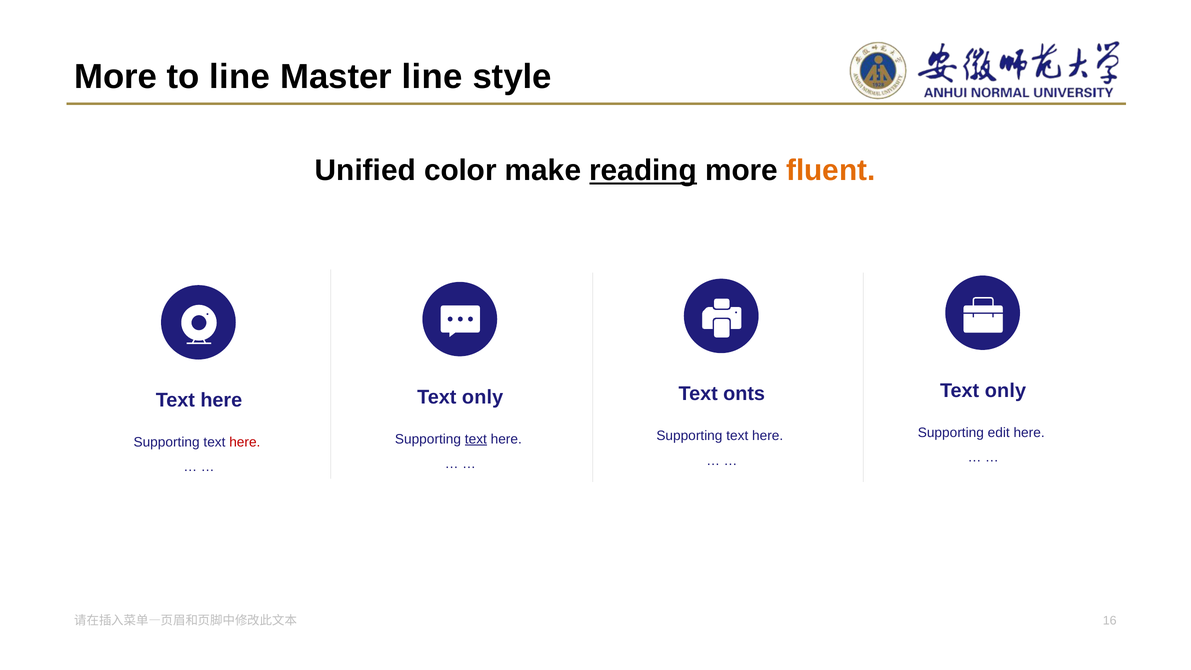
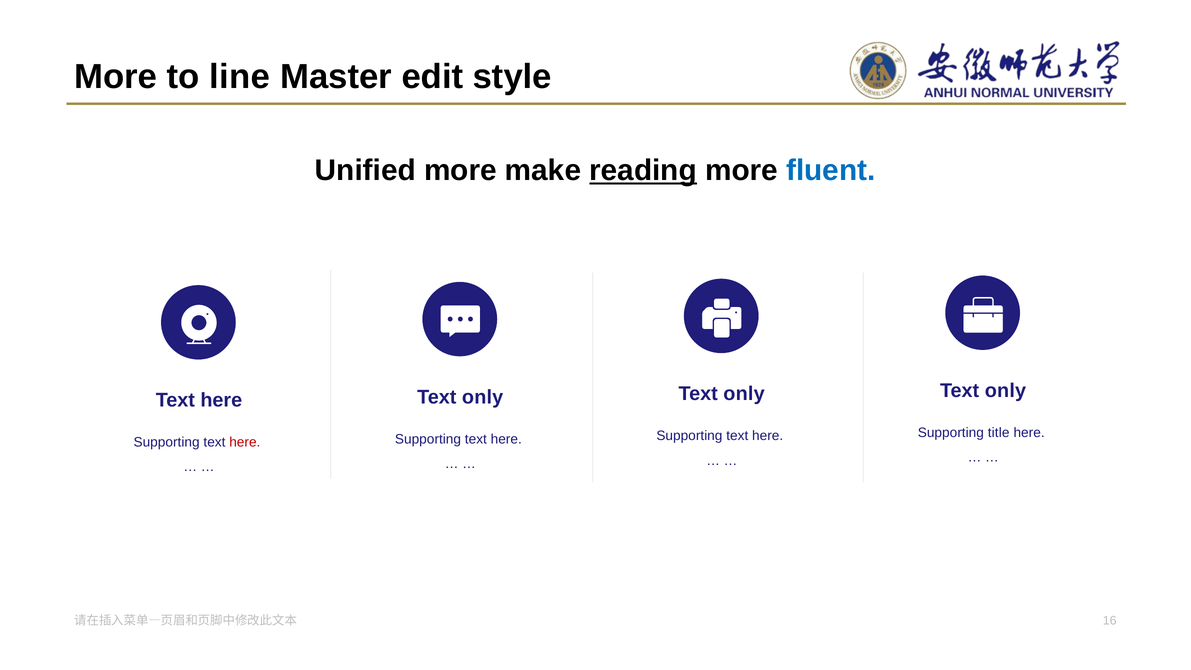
Master line: line -> edit (432, 77)
Unified color: color -> more (460, 171)
fluent colour: orange -> blue (831, 171)
onts: onts -> only (744, 394)
edit: edit -> title (999, 433)
text underline: present -> none (476, 439)
